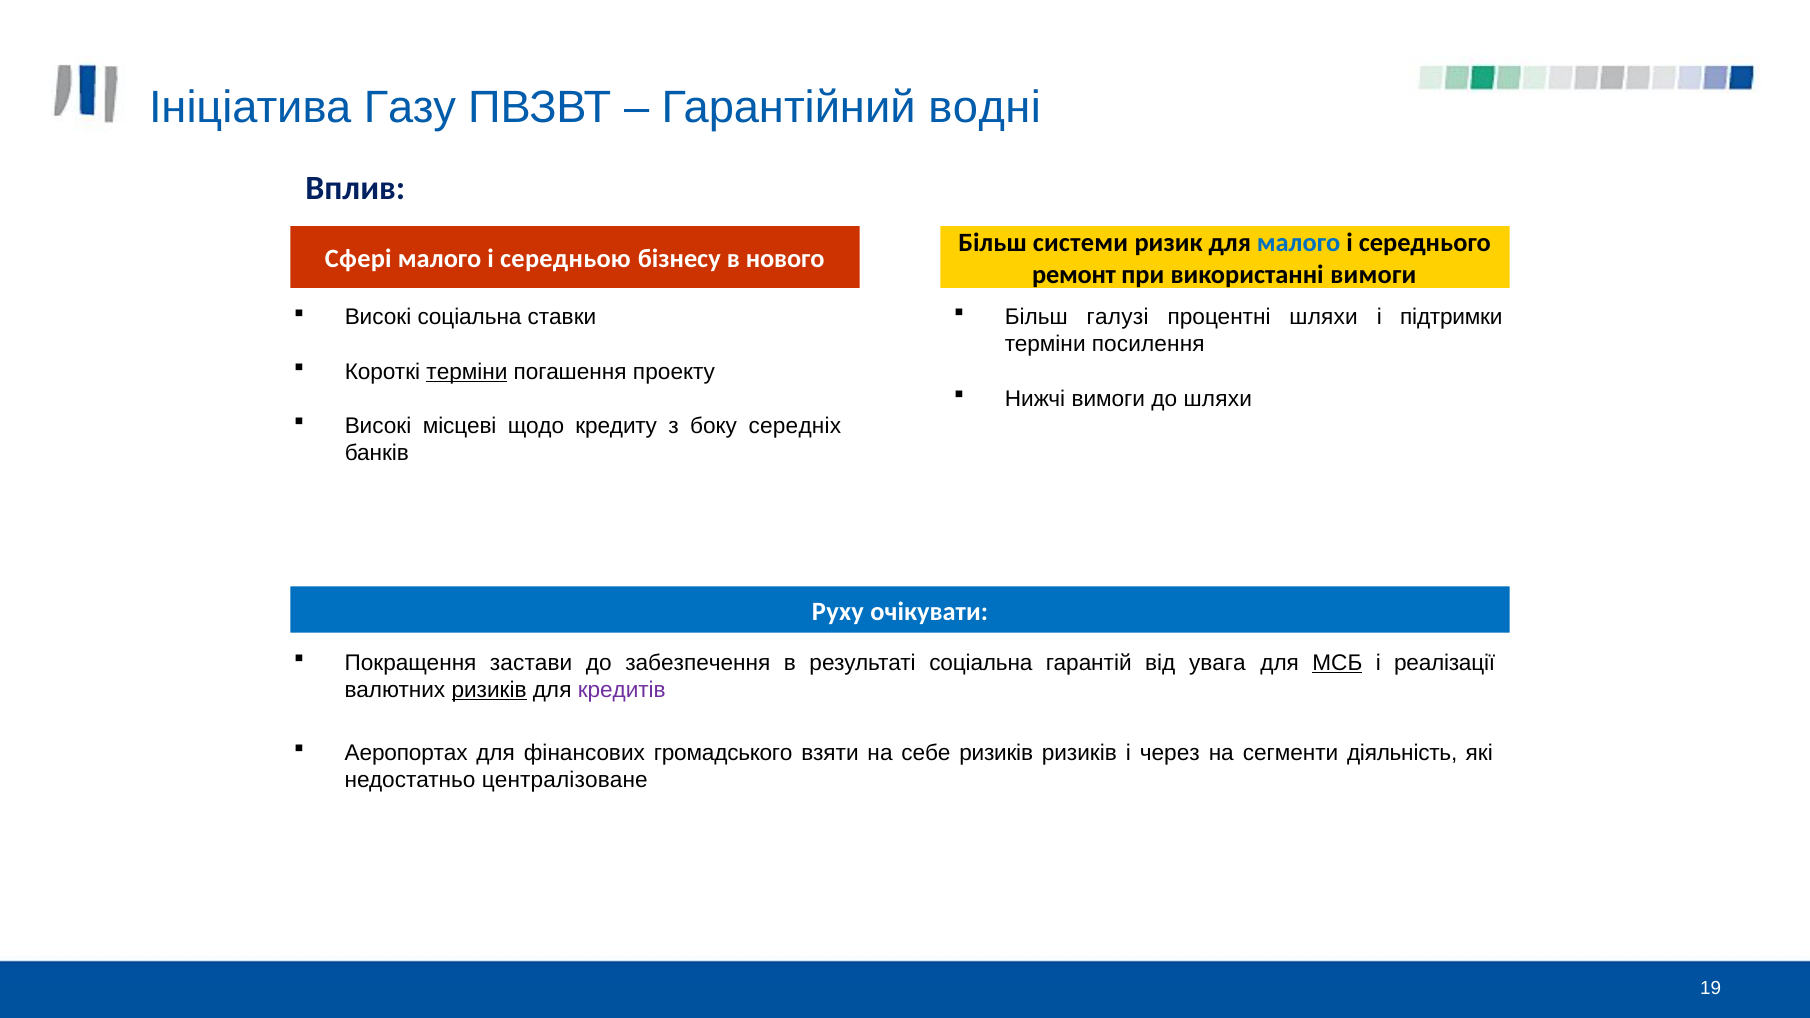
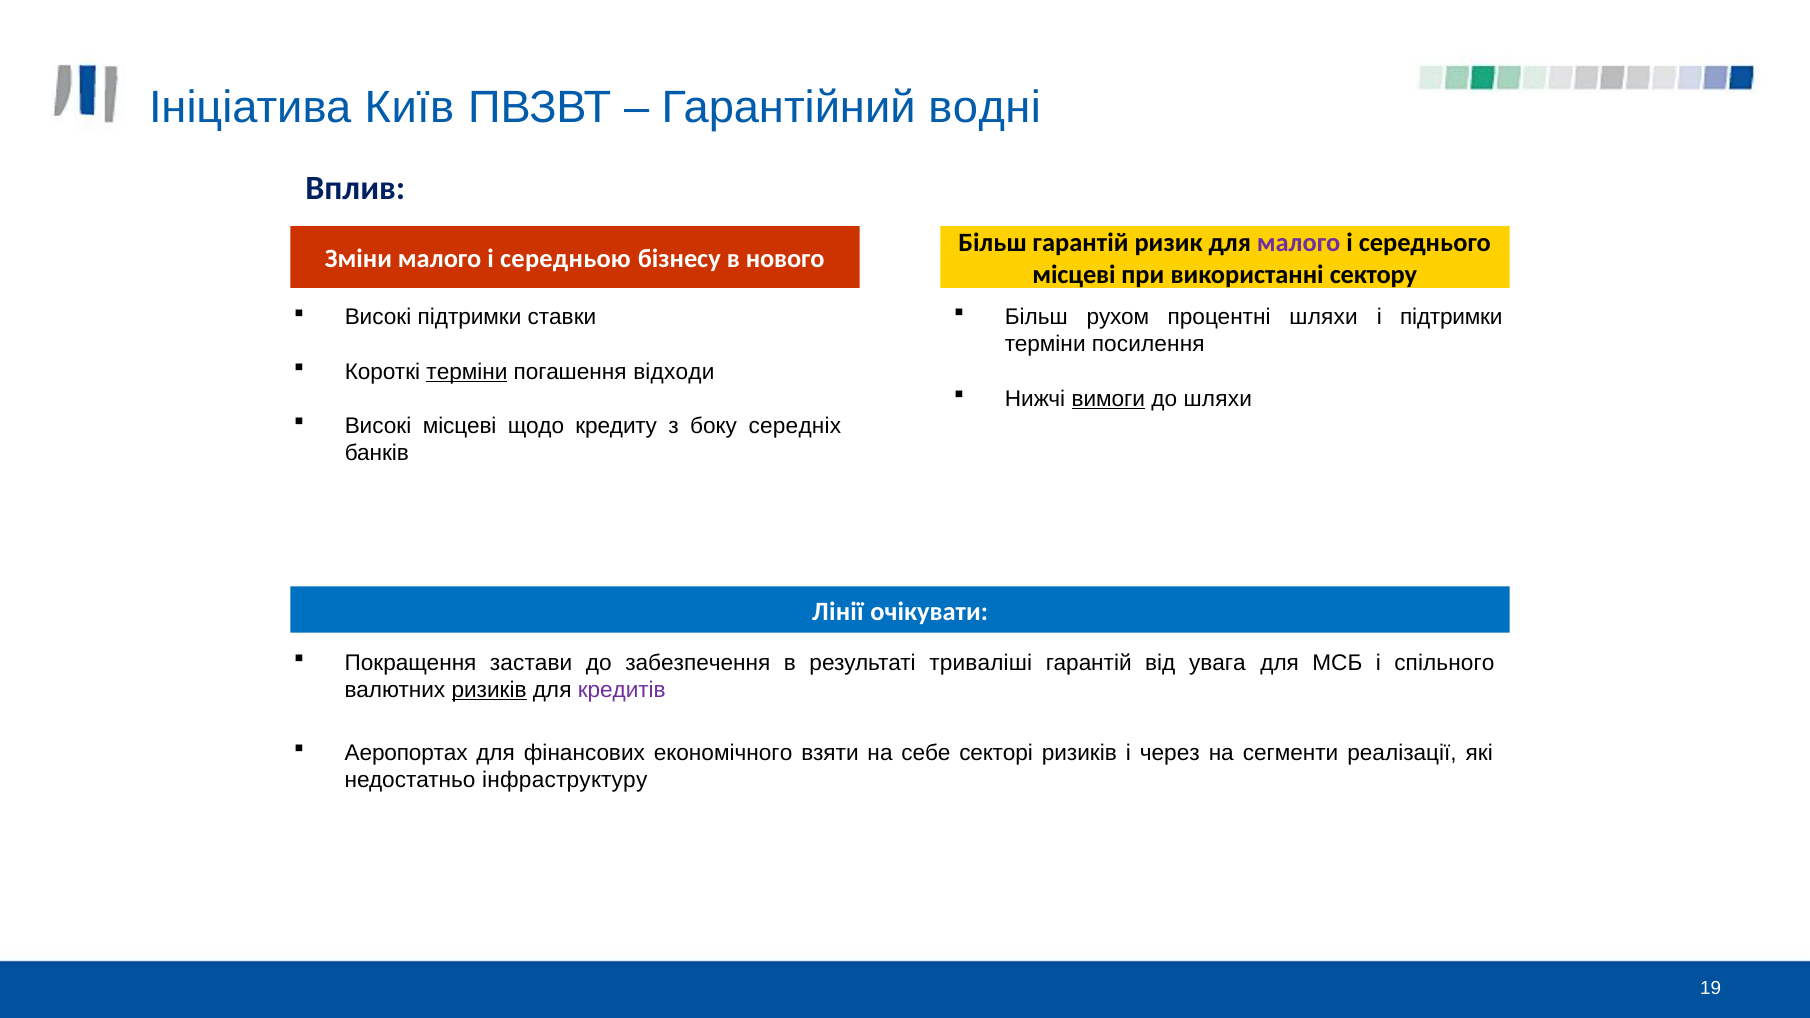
Газу: Газу -> Київ (409, 108)
Більш системи: системи -> гарантій (1081, 243)
малого colour: blue -> purple (1299, 243)
Сфері: Сфері -> Зміни (358, 259)
ремонт: ремонт -> місцеві (1074, 275)
використанні вимоги: вимоги -> сектору (1374, 275)
галузі: галузі -> рухом (1118, 317)
Високі соціальна: соціальна -> підтримки (470, 318)
проекту: проекту -> відходи (674, 372)
вимоги underline: none -> present (1108, 399)
Руху: Руху -> Лінії (838, 611)
результаті соціальна: соціальна -> триваліші (981, 663)
МСБ underline: present -> none (1337, 663)
реалізації: реалізації -> спільного (1444, 663)
громадського: громадського -> економічного (723, 753)
себе ризиків: ризиків -> секторі (996, 753)
діяльність: діяльність -> реалізації (1402, 753)
централізоване: централізоване -> інфраструктуру (565, 780)
